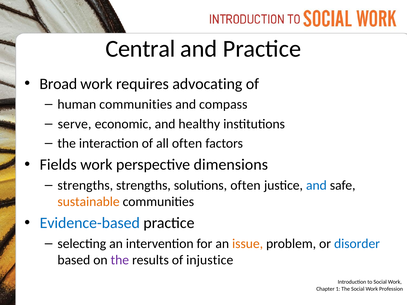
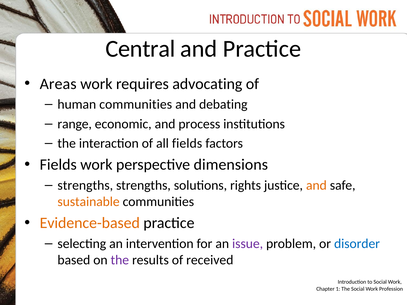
Broad: Broad -> Areas (58, 84)
compass: compass -> debating (223, 105)
serve: serve -> range (75, 124)
healthy: healthy -> process (199, 124)
all often: often -> fields (187, 143)
solutions often: often -> rights (246, 186)
and colour: blue -> orange (316, 186)
Evidence-based colour: blue -> orange (90, 223)
issue colour: orange -> purple (248, 244)
injustice: injustice -> received (210, 260)
